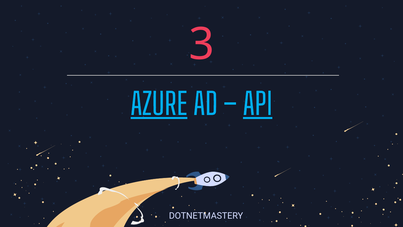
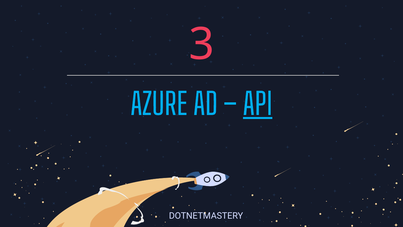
AZURE underline: present -> none (159, 105)
